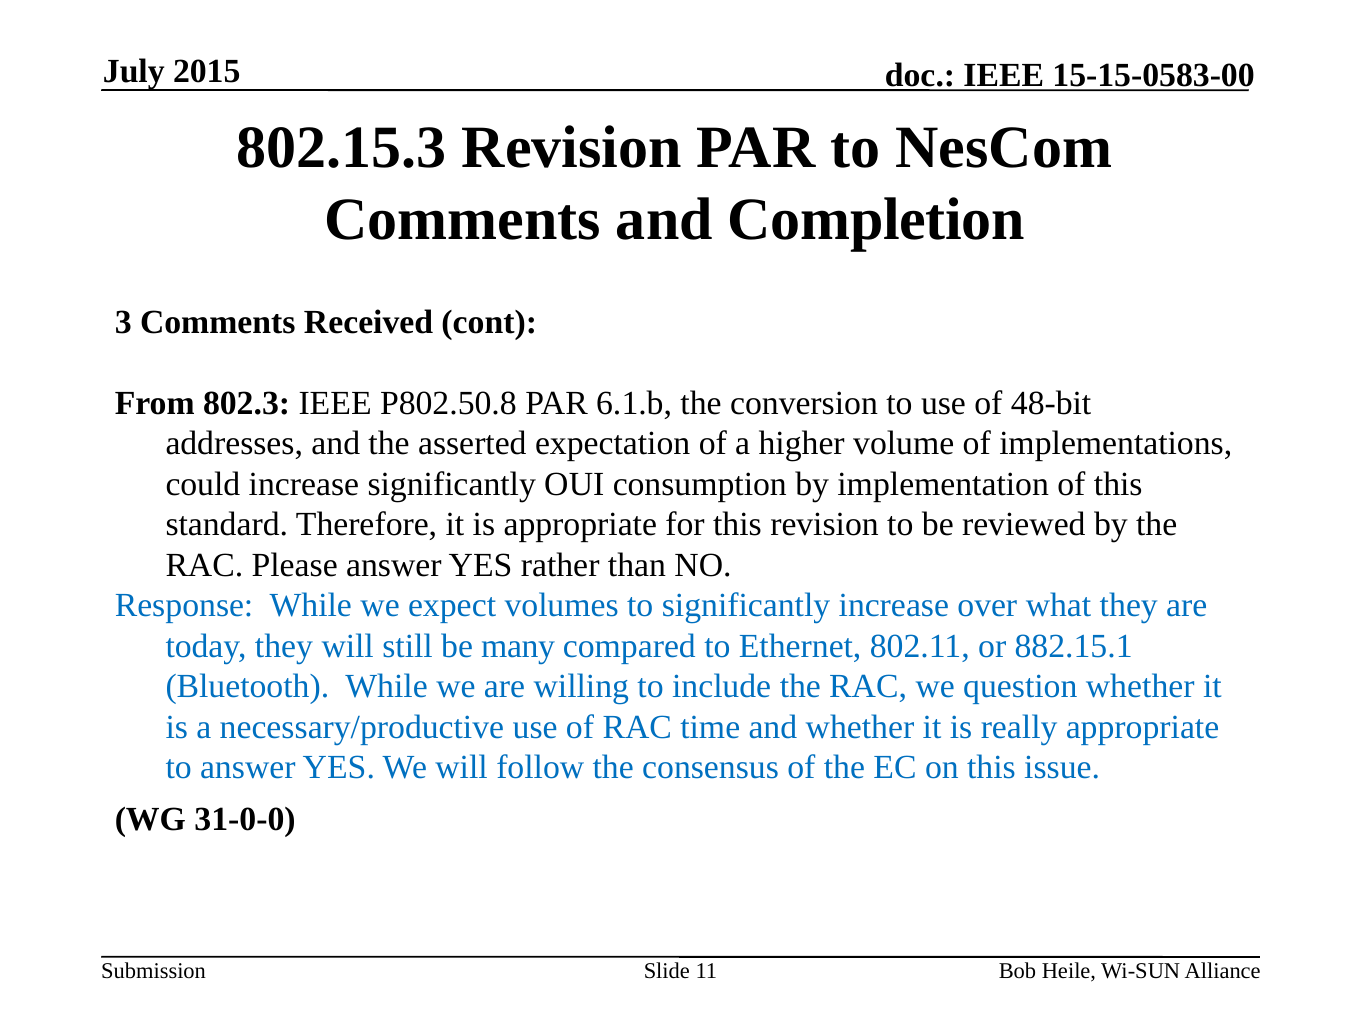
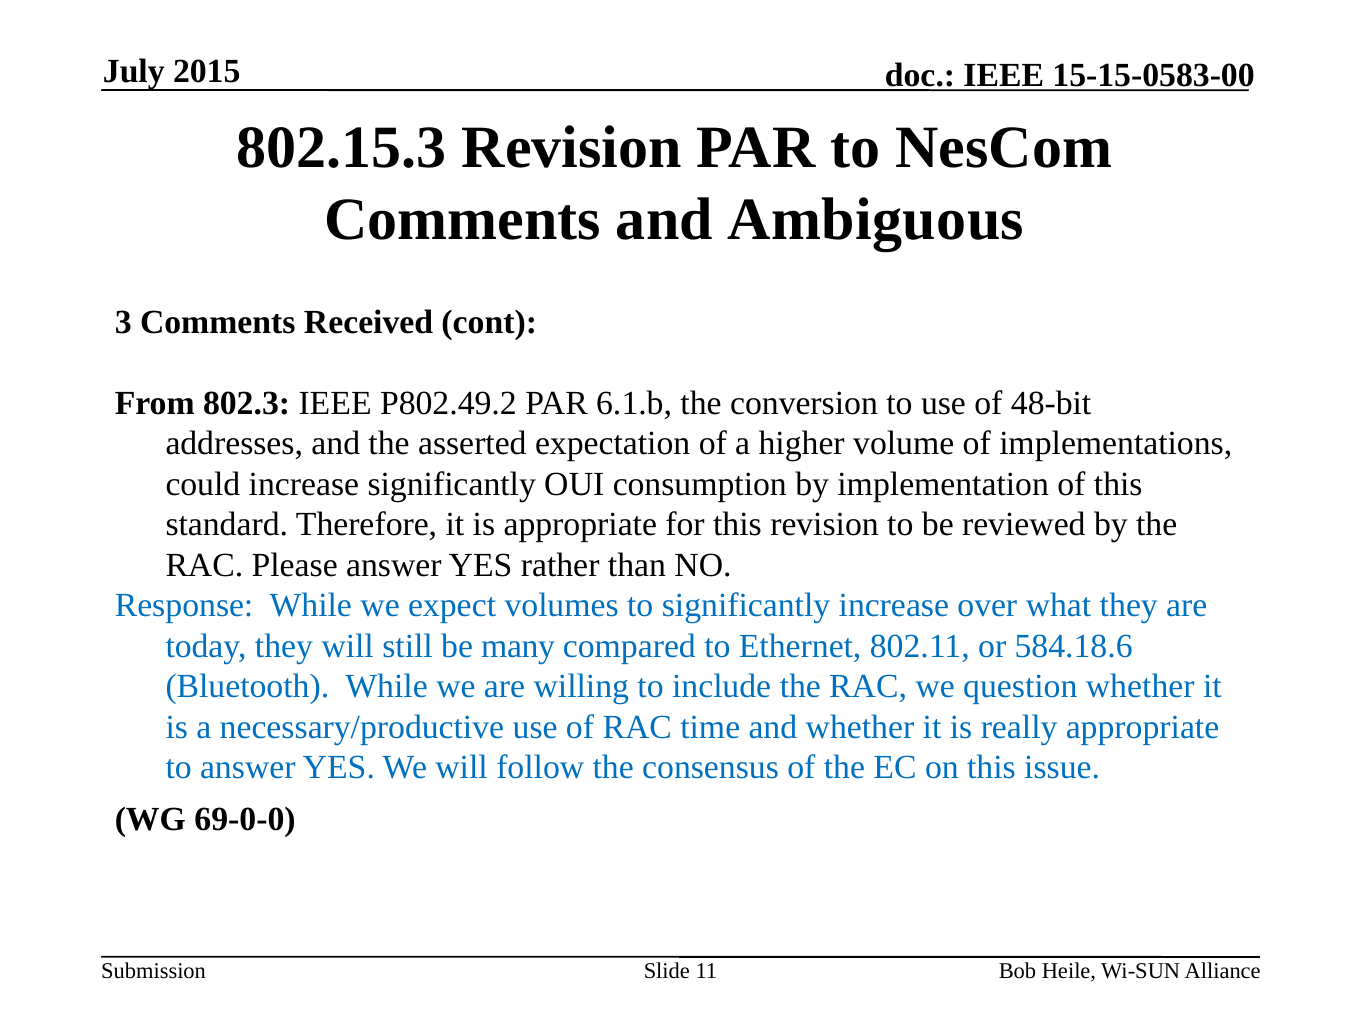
Completion: Completion -> Ambiguous (876, 220)
P802.50.8: P802.50.8 -> P802.49.2 (448, 403)
882.15.1: 882.15.1 -> 584.18.6 (1074, 646)
31-0-0: 31-0-0 -> 69-0-0 (245, 819)
